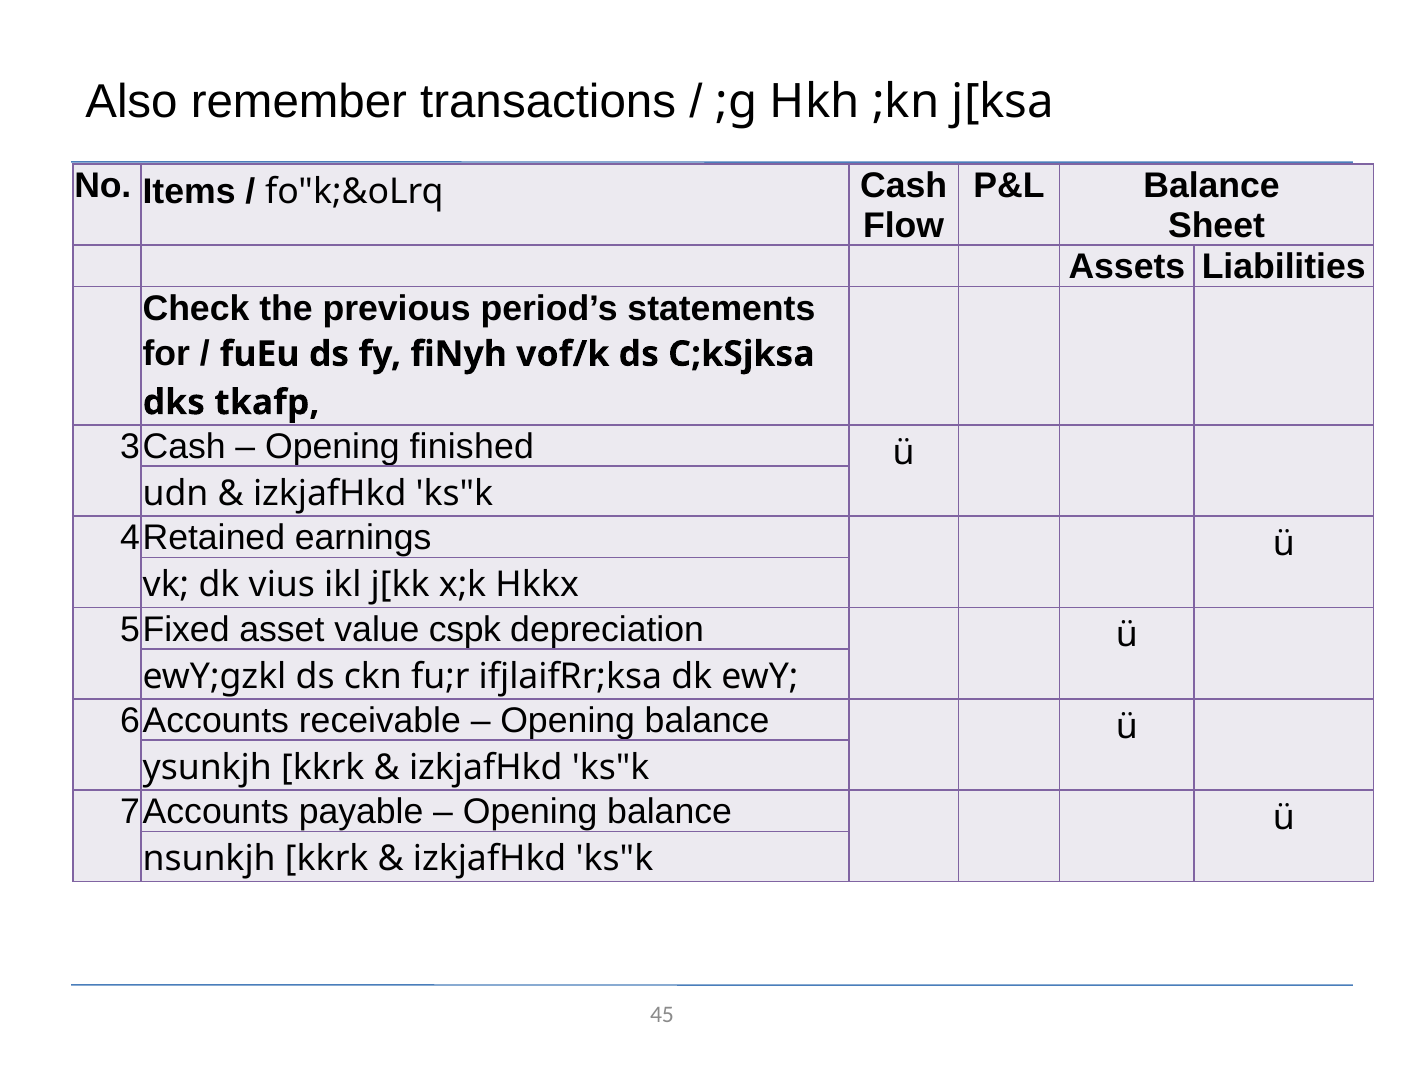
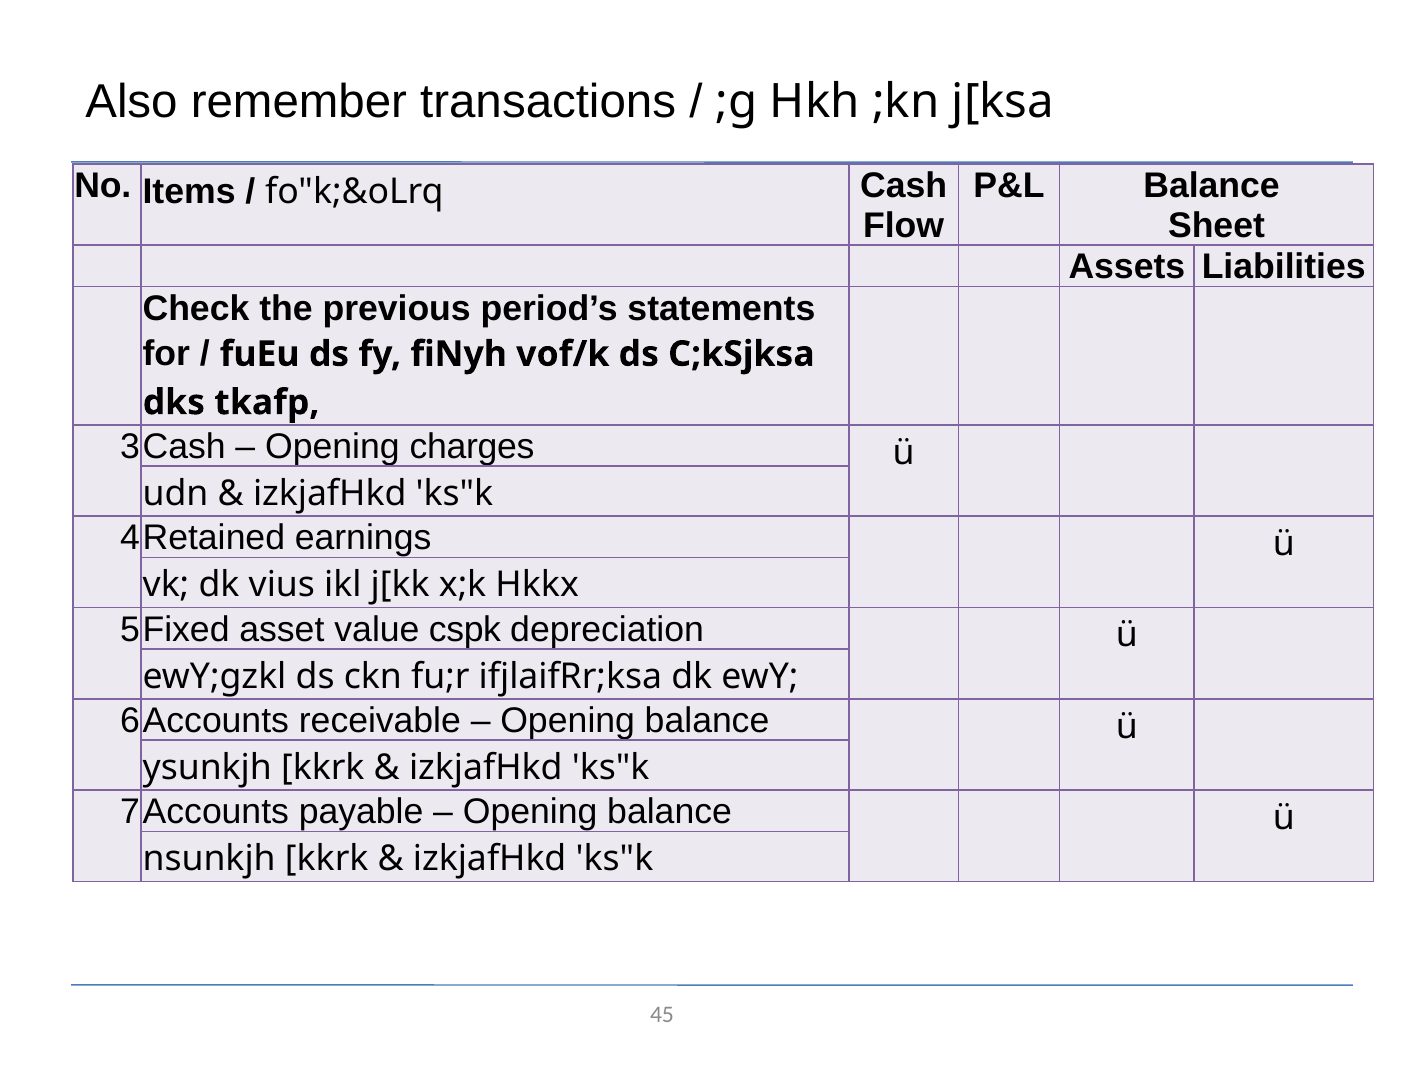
finished: finished -> charges (472, 447)
